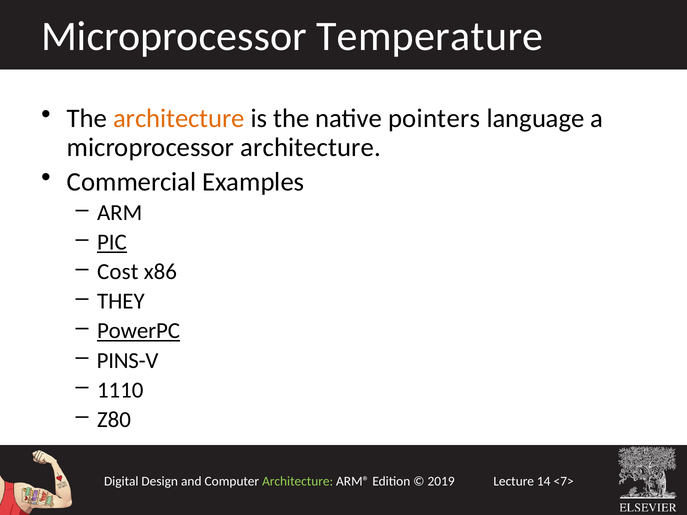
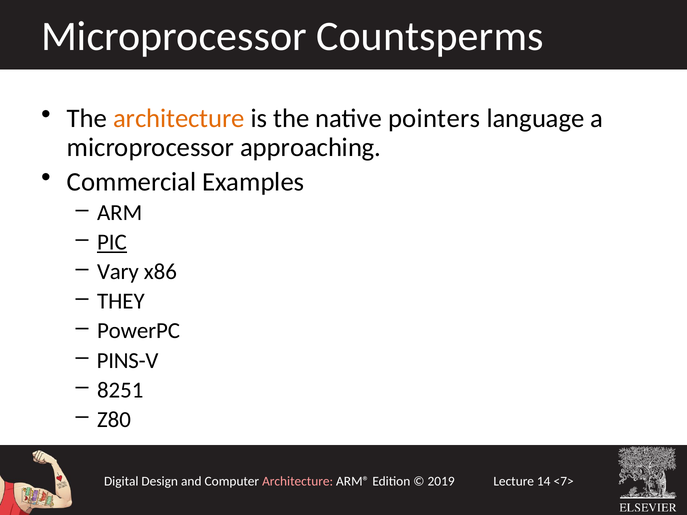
Temperature: Temperature -> Countsperms (430, 37)
microprocessor architecture: architecture -> approaching (311, 147)
Cost: Cost -> Vary (118, 272)
PowerPC underline: present -> none (139, 331)
1110: 1110 -> 8251 (120, 390)
Architecture colour: light green -> pink (298, 482)
